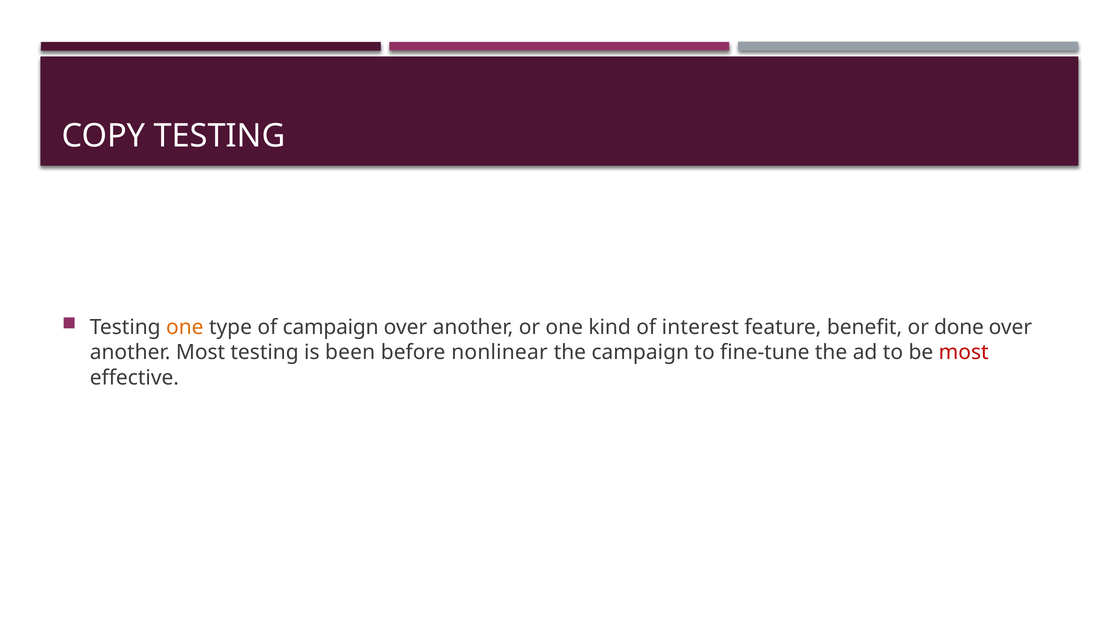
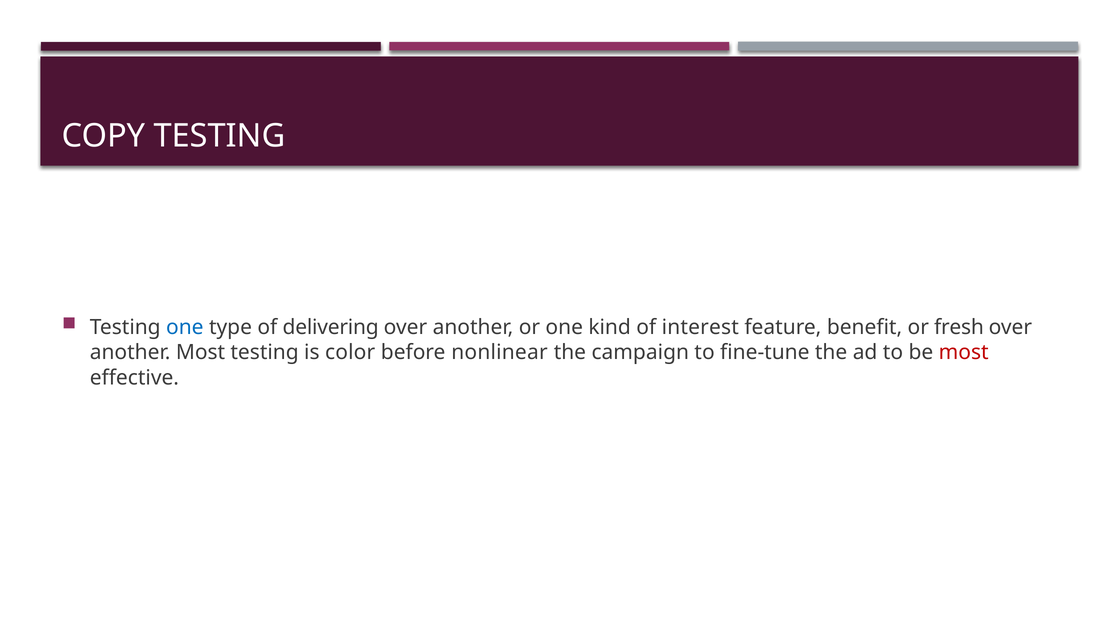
one colour: orange -> blue (185, 327)
of campaign: campaign -> delivering (331, 327)
done: done -> fresh (959, 327)
been: been -> color (350, 352)
